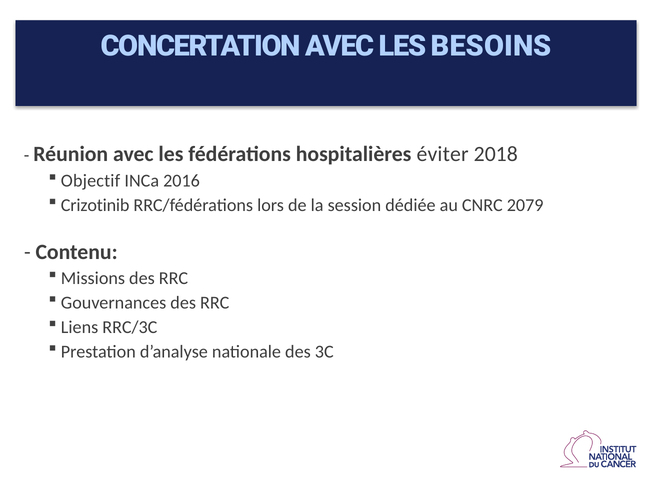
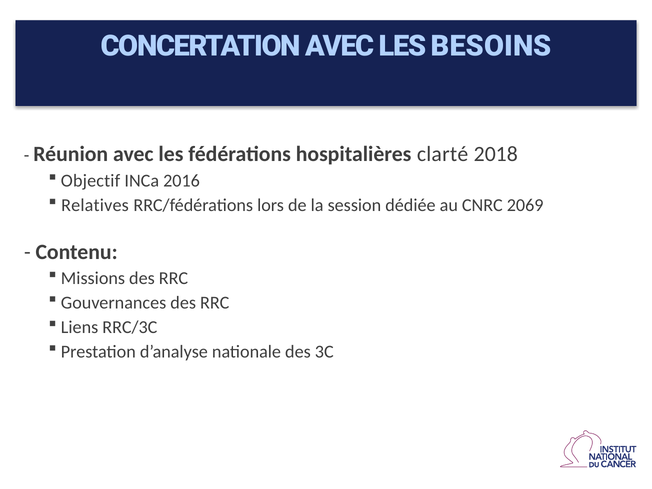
éviter: éviter -> clarté (443, 154)
Crizotinib: Crizotinib -> Relatives (95, 205)
2079: 2079 -> 2069 (525, 205)
